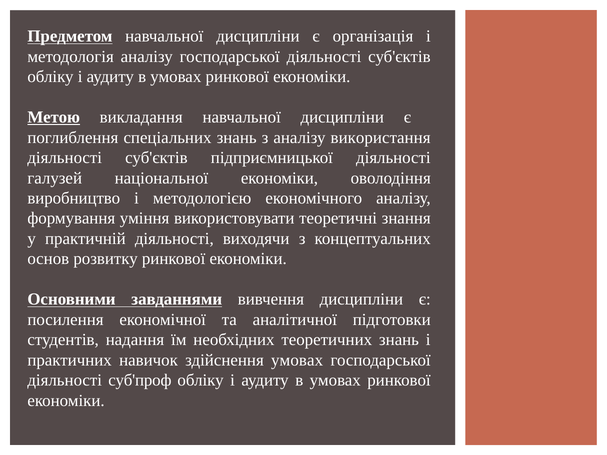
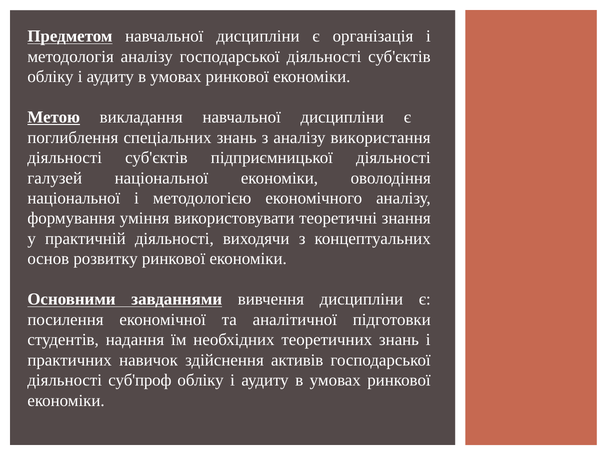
виробництво: виробництво -> національної (74, 198)
здійснення умовах: умовах -> активів (297, 360)
